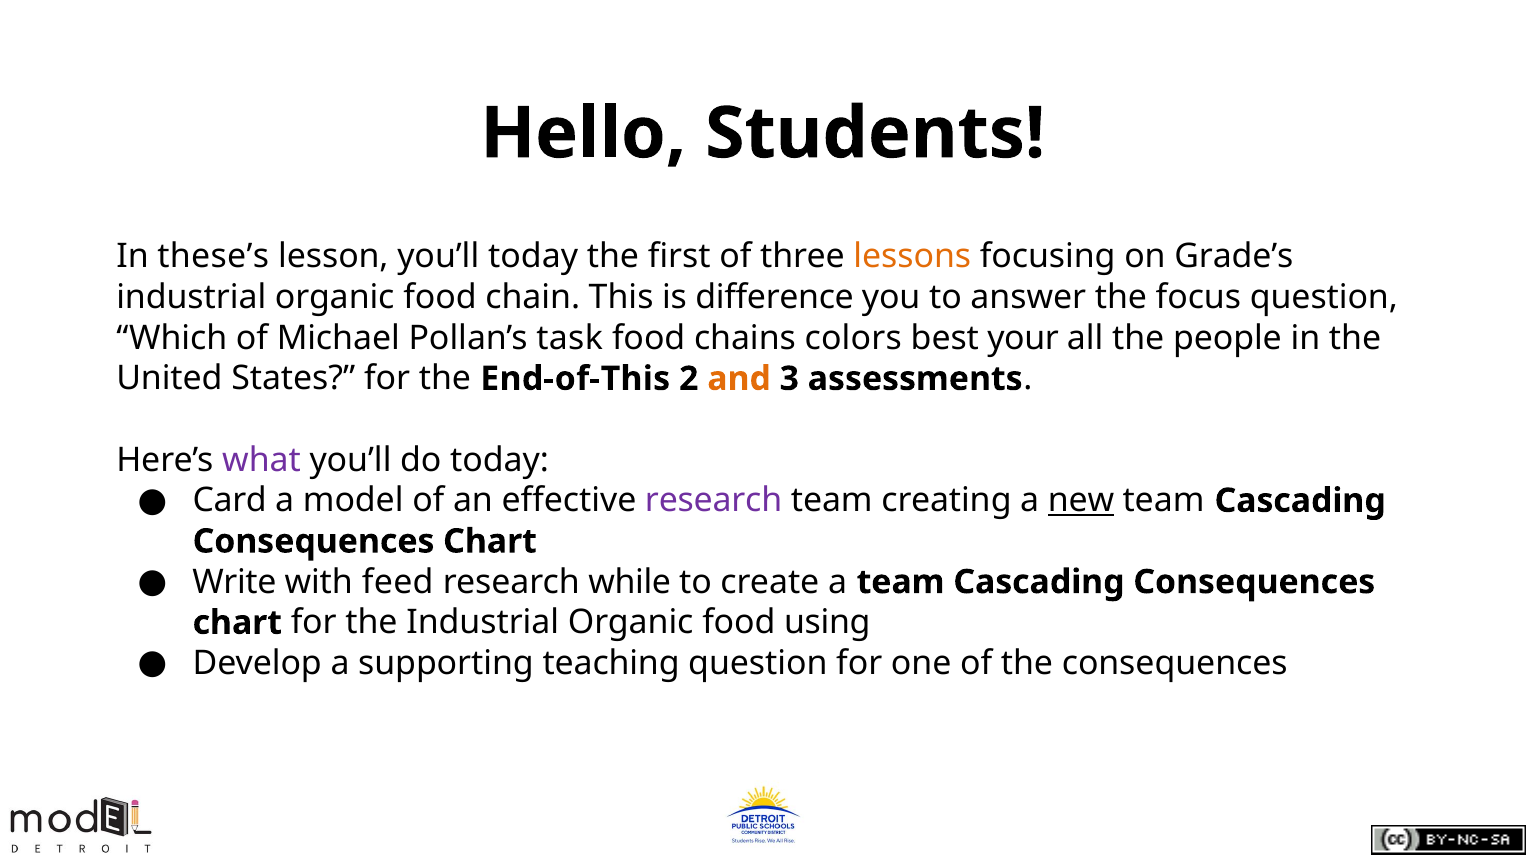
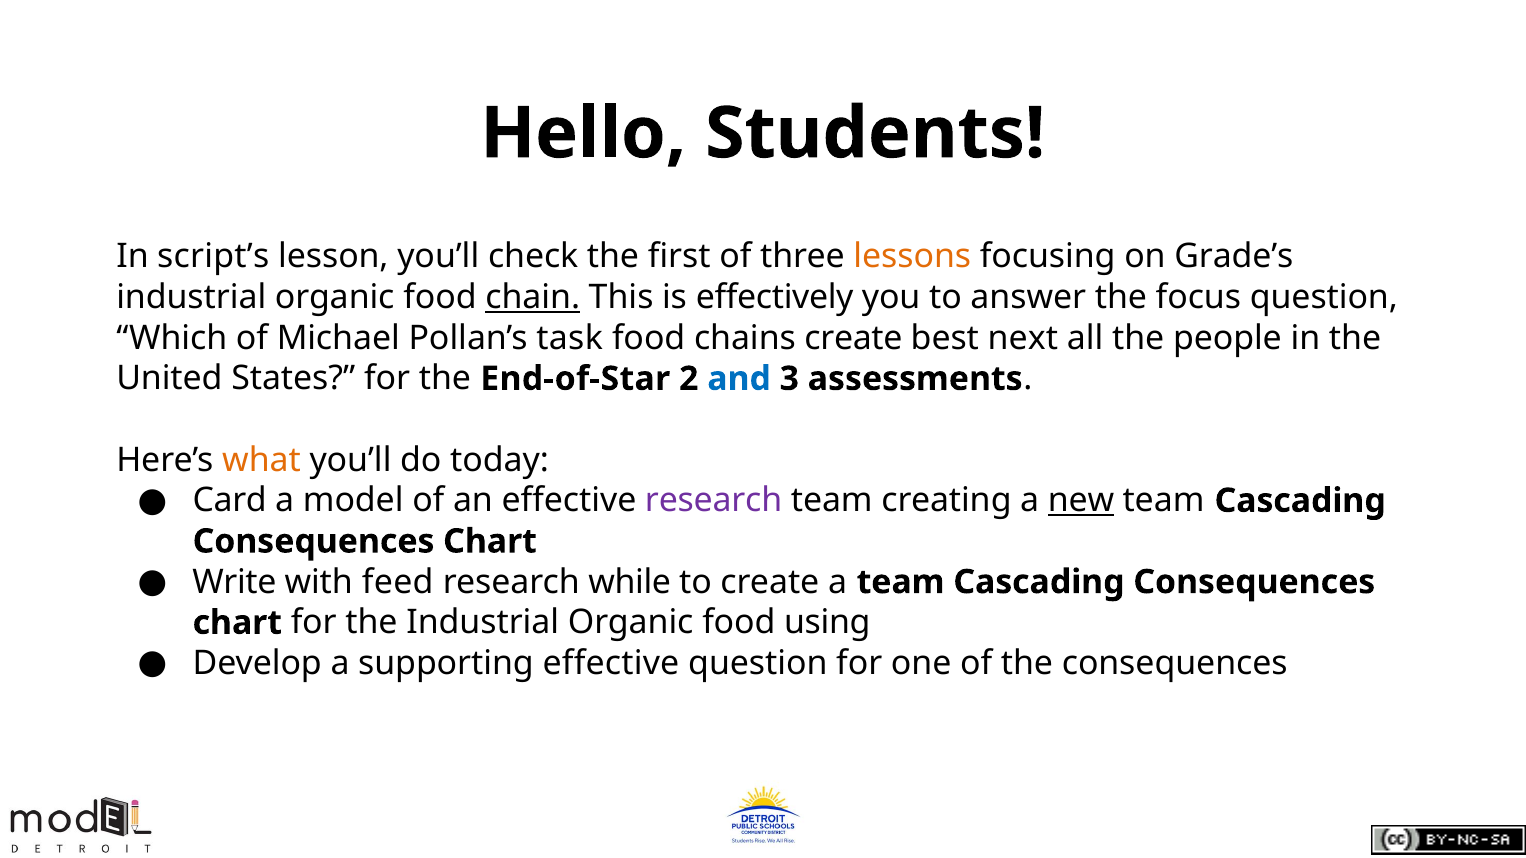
these’s: these’s -> script’s (213, 257)
you’ll today: today -> check (533, 257)
chain underline: none -> present (533, 298)
difference: difference -> effectively (775, 298)
chains colors: colors -> create (853, 338)
your: your -> next (1023, 338)
End-of-This: End-of-This -> End-of-Star (575, 379)
and colour: orange -> blue (739, 379)
what colour: purple -> orange (262, 460)
supporting teaching: teaching -> effective (611, 664)
